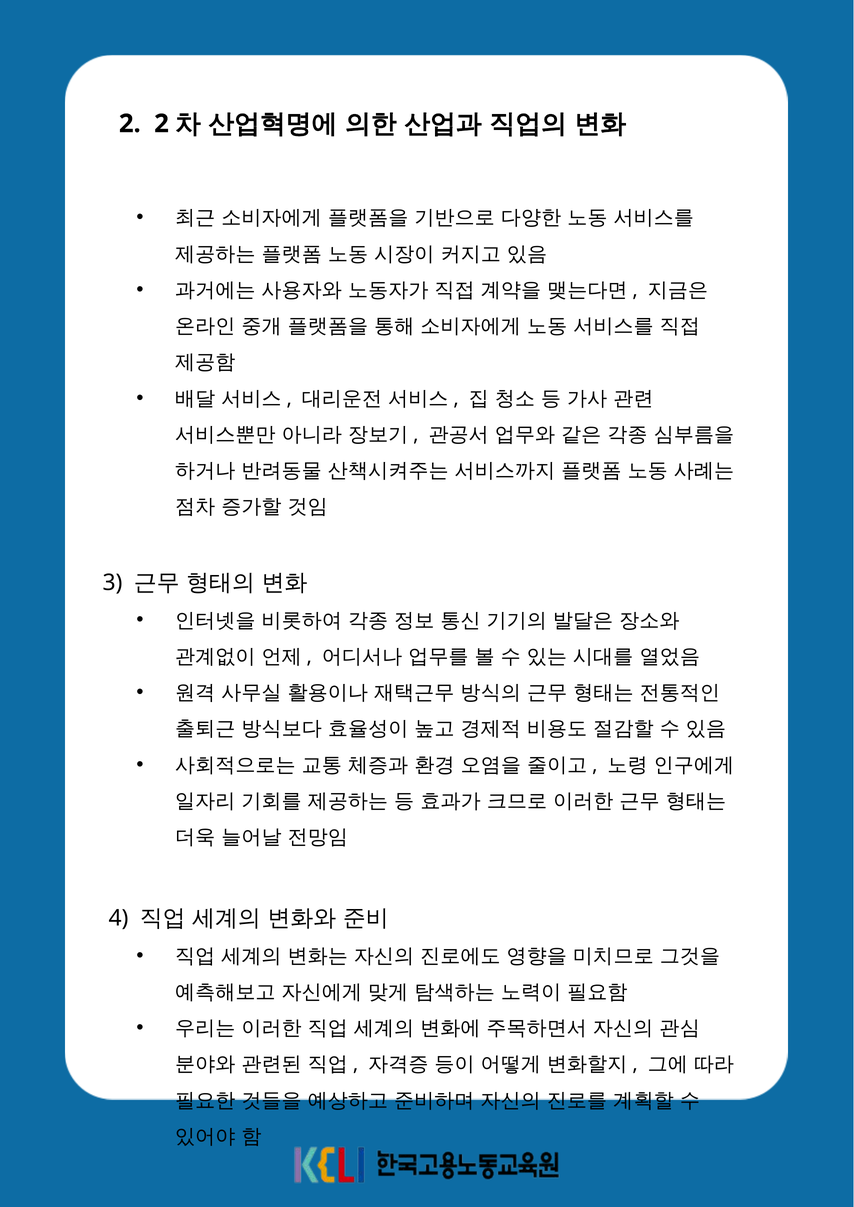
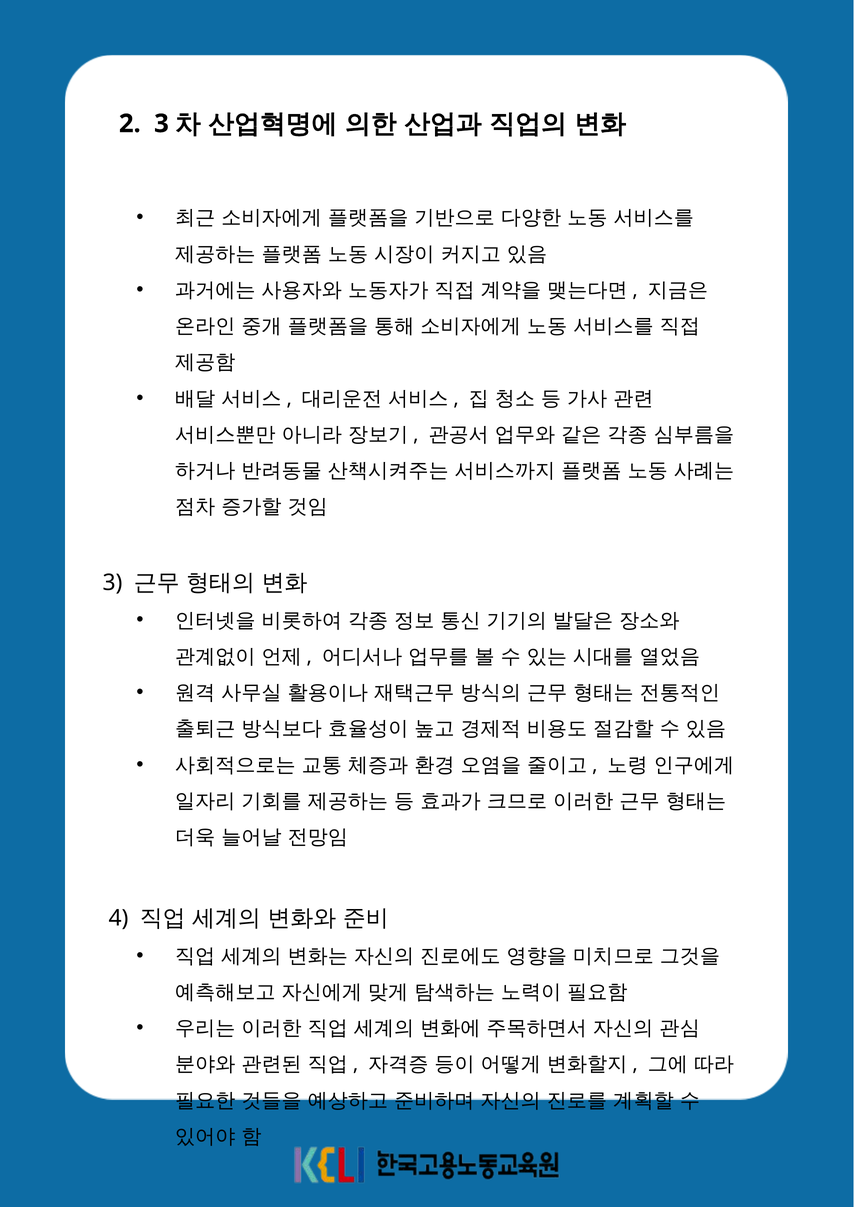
2 2: 2 -> 3 (162, 124)
